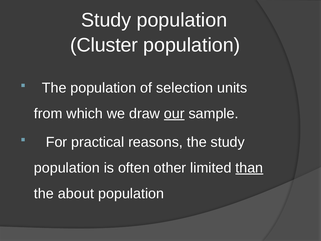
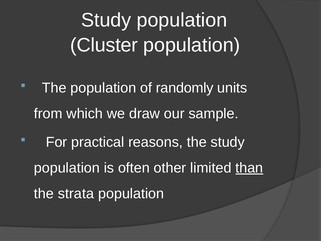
selection: selection -> randomly (185, 88)
our underline: present -> none (174, 114)
about: about -> strata (76, 193)
